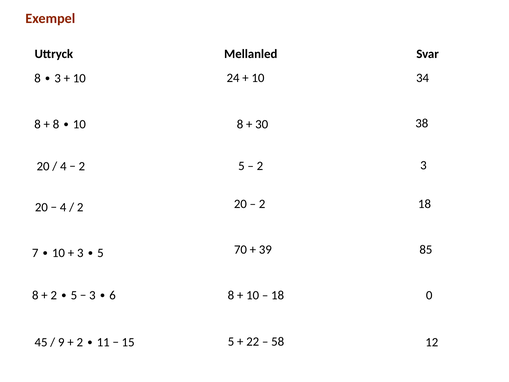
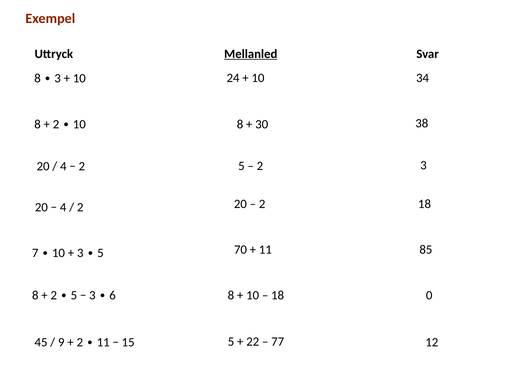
Mellanled underline: none -> present (251, 54)
8: 8 -> 2 (56, 124)
39: 39 -> 11 (265, 249)
58: 58 -> 77 (278, 342)
